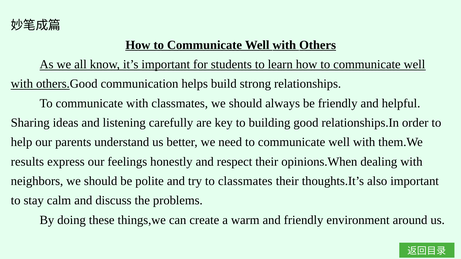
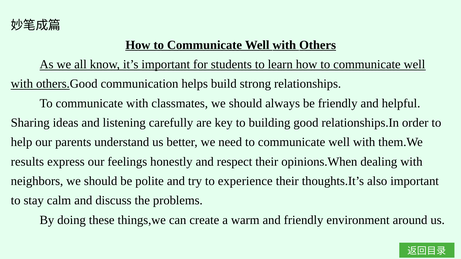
to classmates: classmates -> experience (245, 181)
